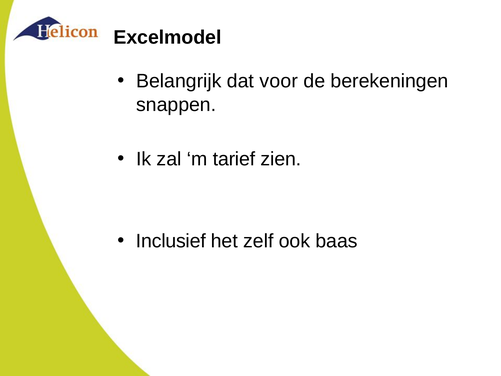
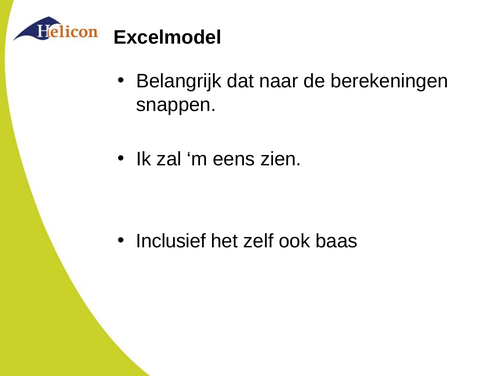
voor: voor -> naar (279, 81)
tarief: tarief -> eens (234, 159)
